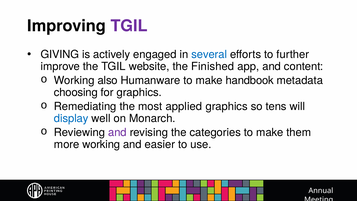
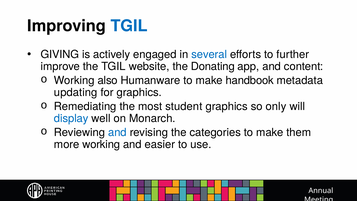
TGIL colour: purple -> blue (129, 26)
Finished: Finished -> Donating (213, 66)
choosing: choosing -> updating (76, 92)
applied: applied -> student (184, 106)
tens: tens -> only (276, 106)
and colour: purple -> blue (117, 132)
